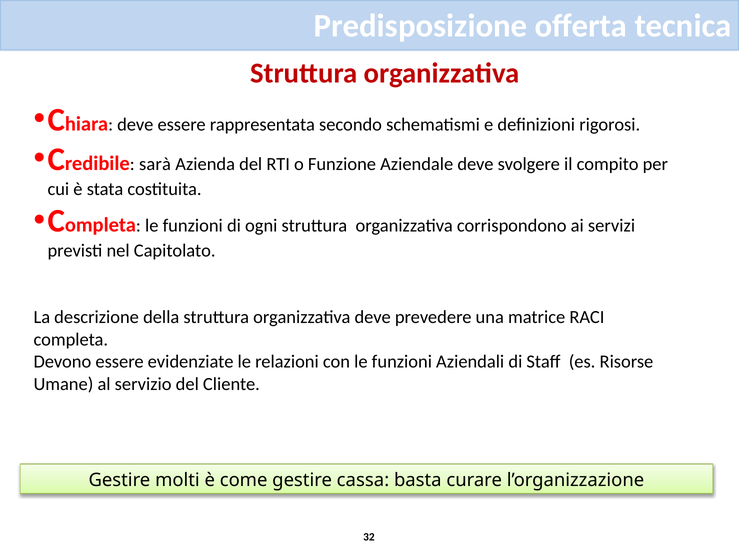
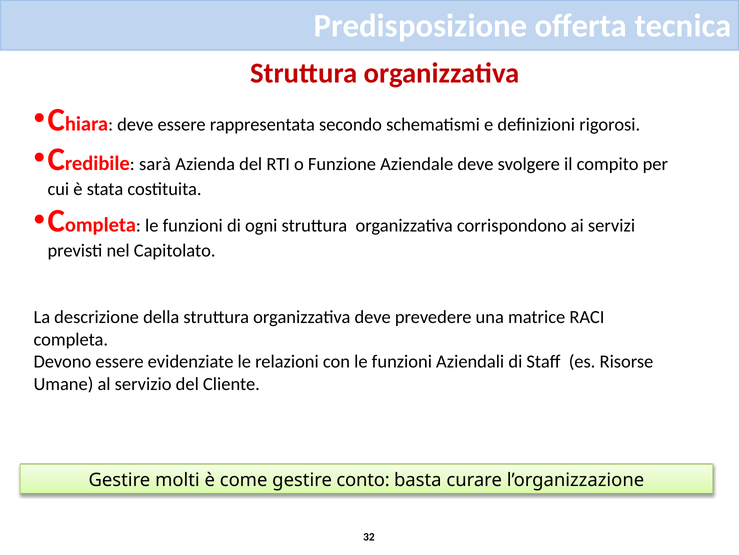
cassa: cassa -> conto (363, 479)
